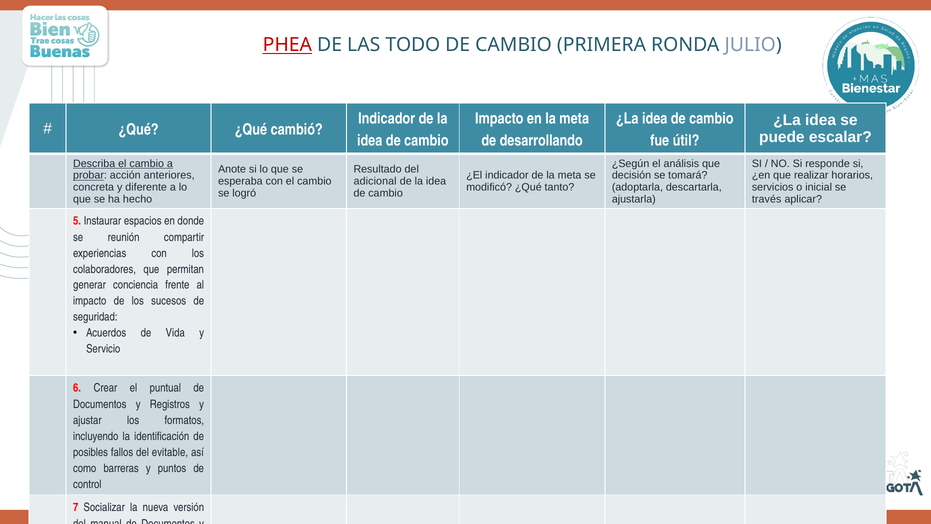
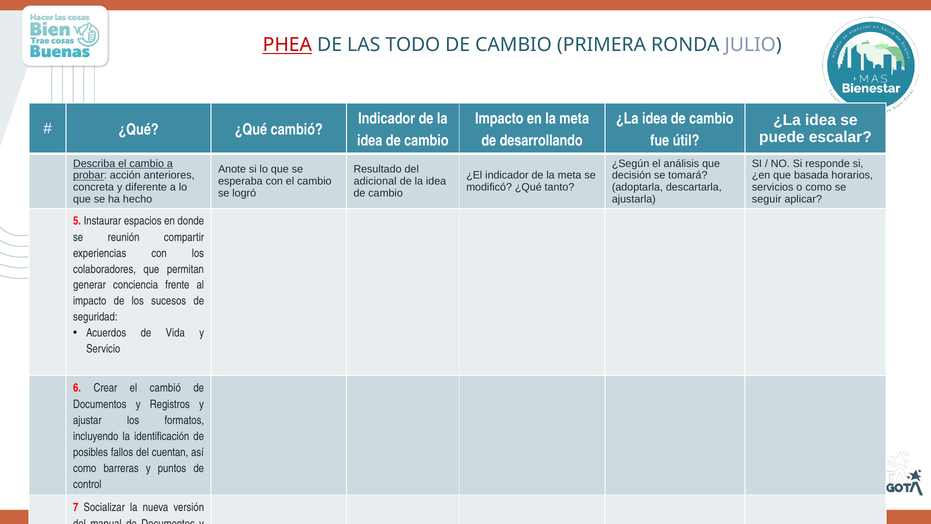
realizar: realizar -> basada (811, 175)
o inicial: inicial -> como (819, 187)
través: través -> seguir (767, 199)
el puntual: puntual -> cambió (165, 388)
evitable: evitable -> cuentan (170, 452)
